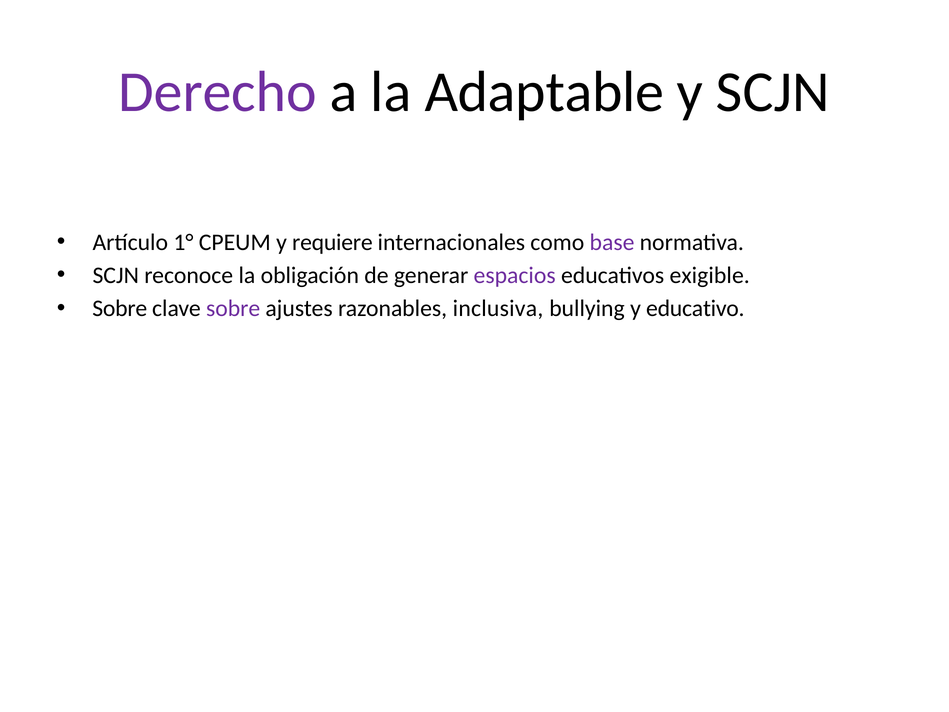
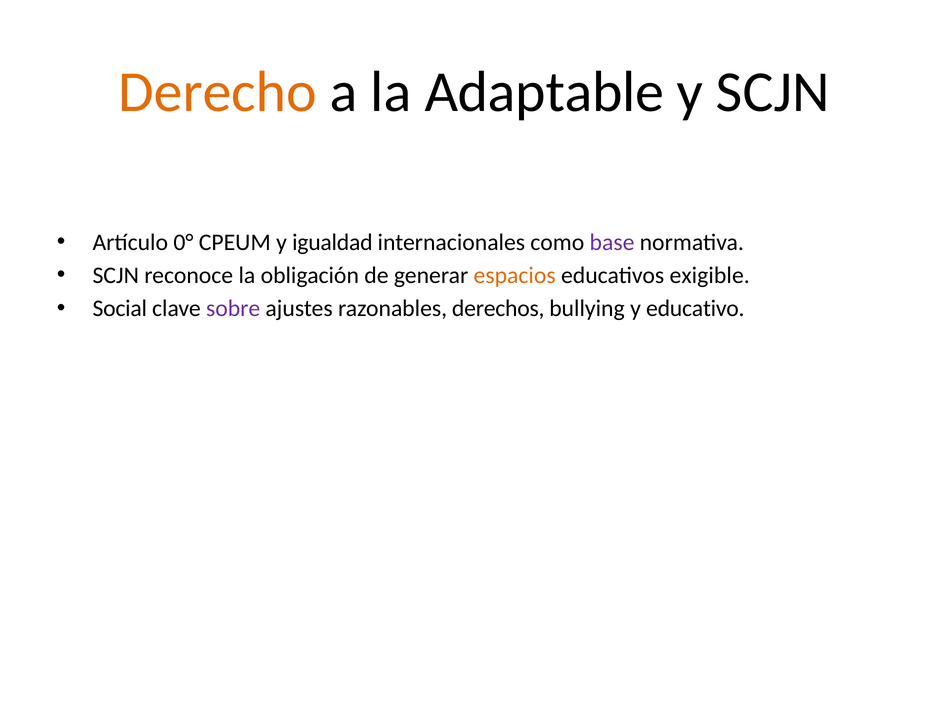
Derecho colour: purple -> orange (217, 92)
1°: 1° -> 0° (183, 242)
requiere: requiere -> igualdad (332, 242)
espacios colour: purple -> orange (515, 275)
Sobre: Sobre -> Social (120, 309)
inclusiva: inclusiva -> derechos (498, 309)
